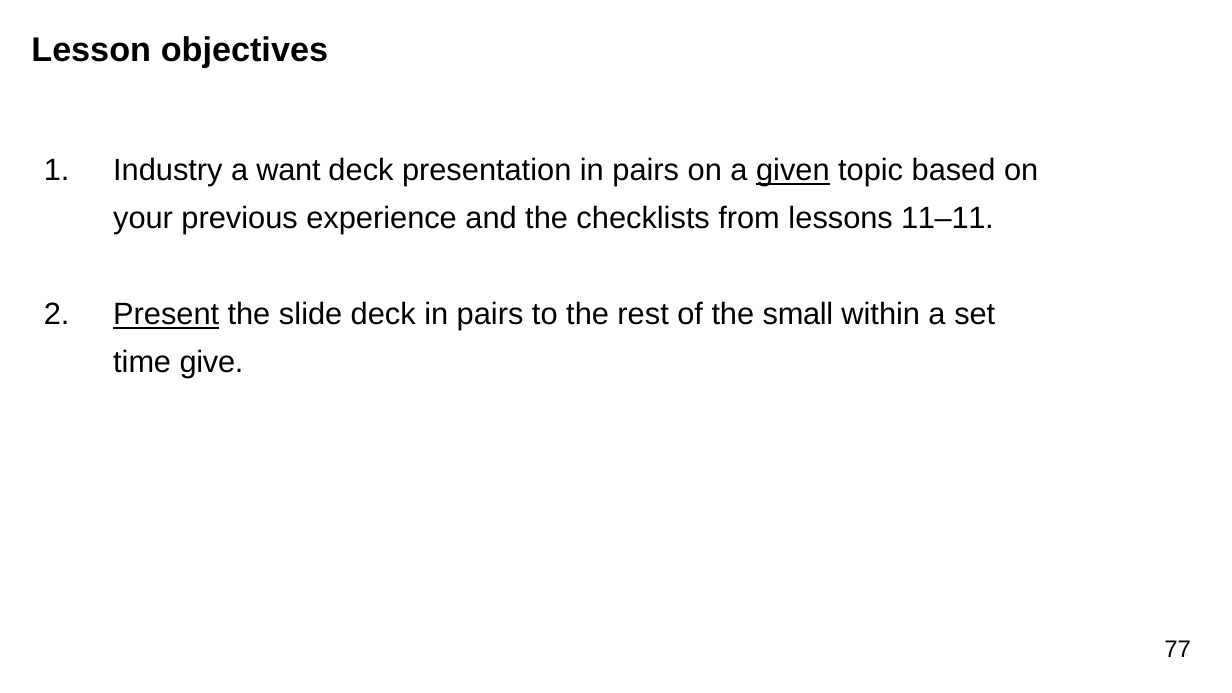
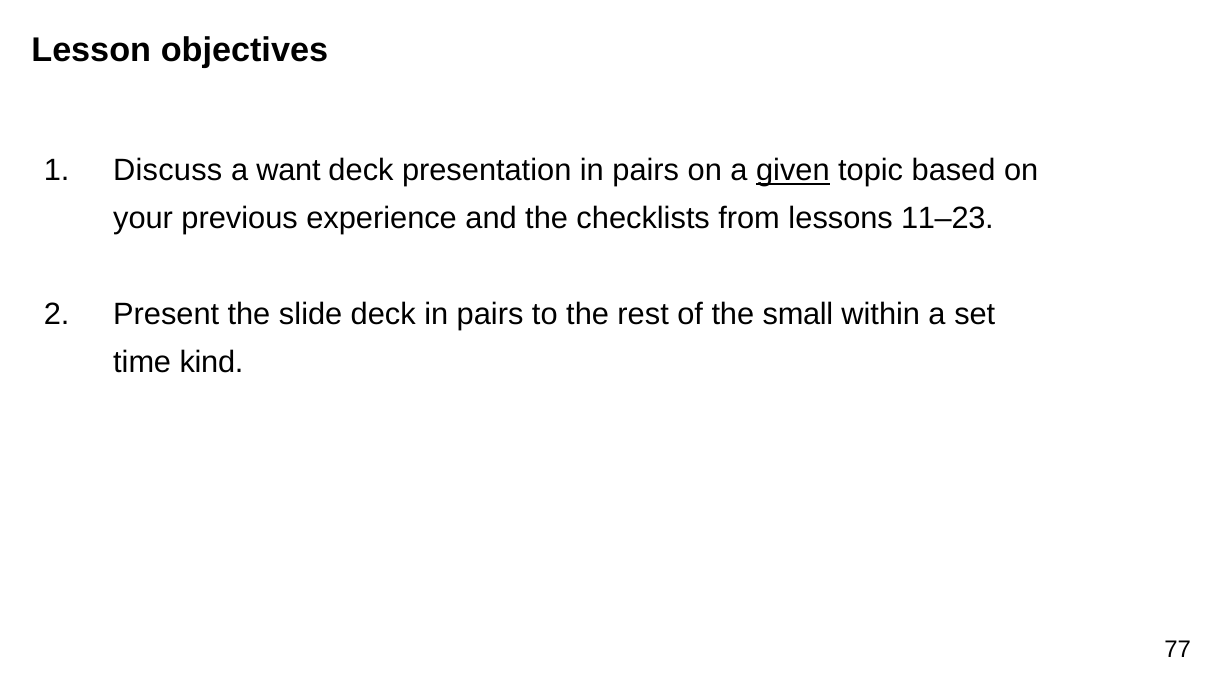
Industry: Industry -> Discuss (168, 171)
11–11: 11–11 -> 11–23 (947, 219)
Present underline: present -> none (166, 314)
give: give -> kind (212, 362)
